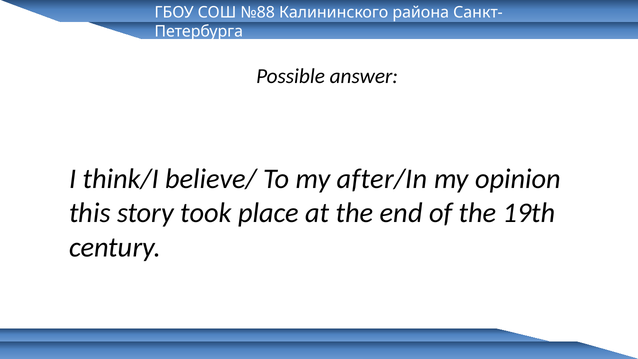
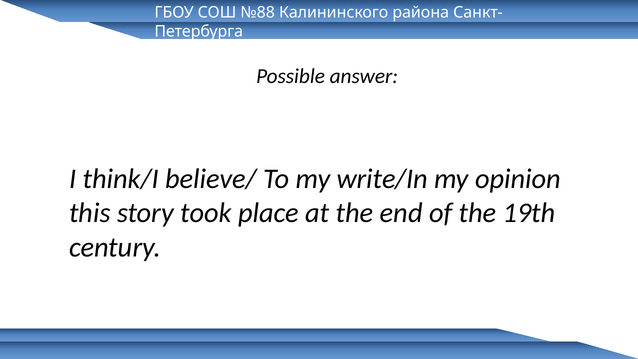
after/In: after/In -> write/In (382, 179)
